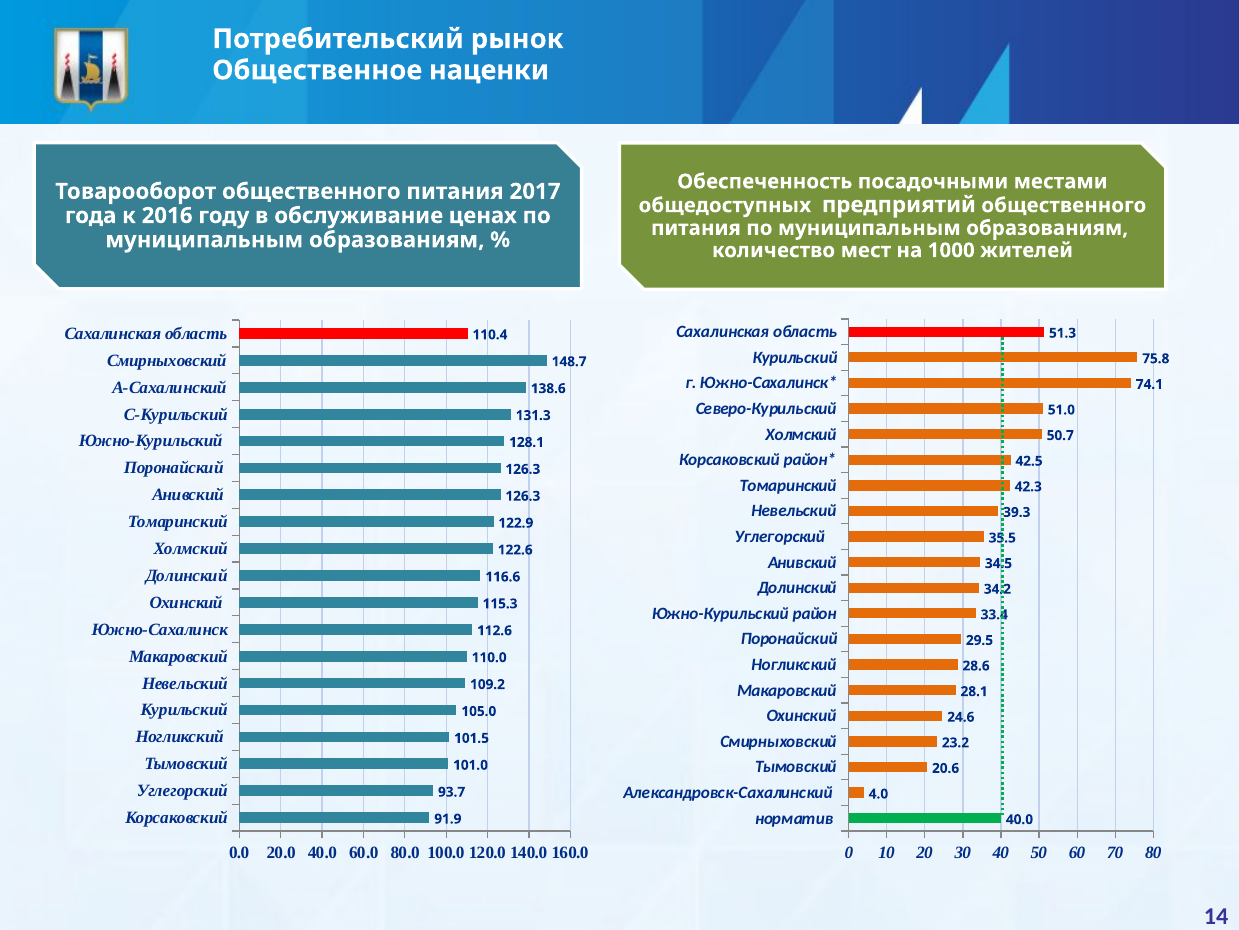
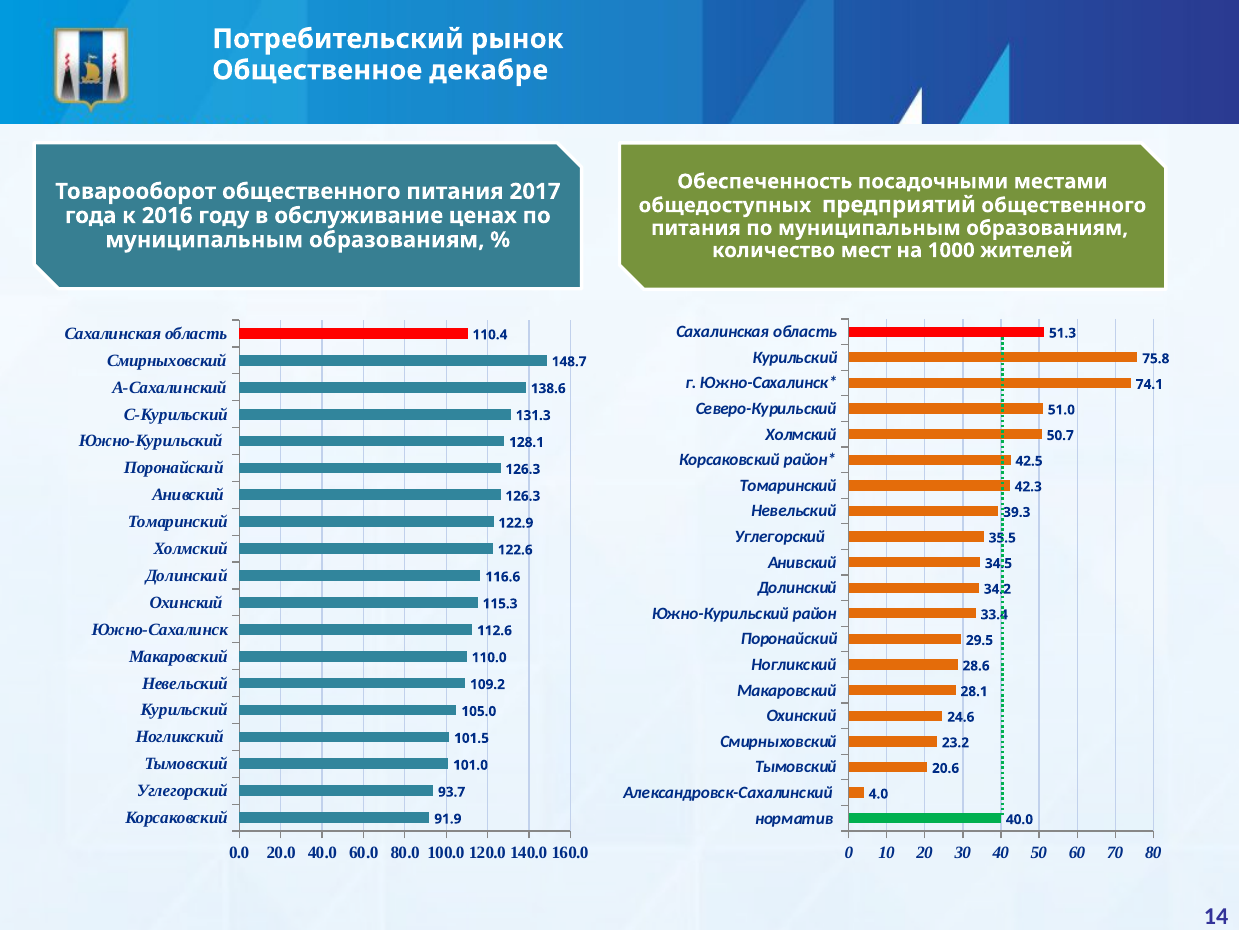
наценки: наценки -> декабре (489, 70)
